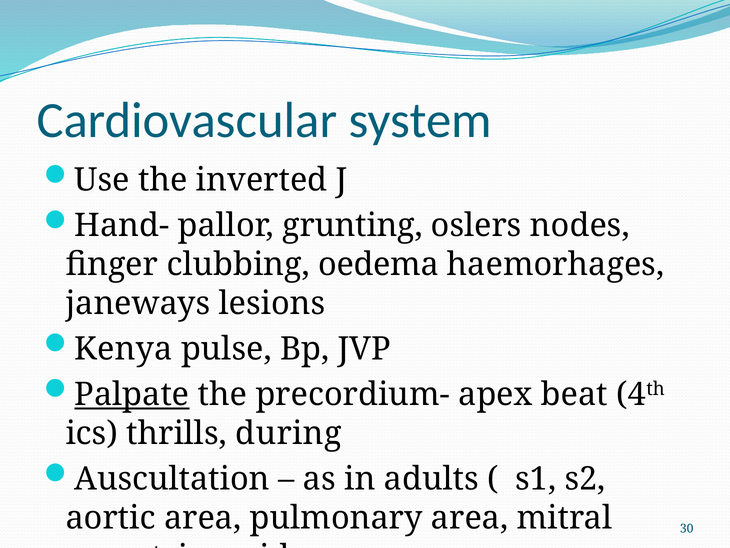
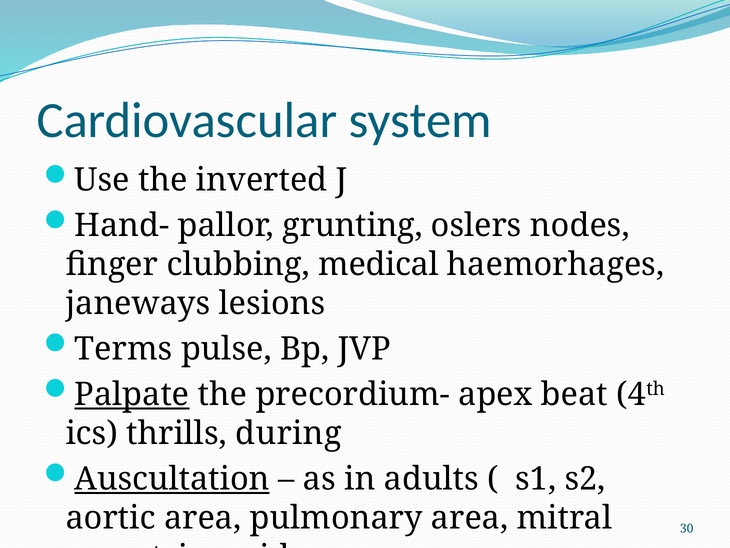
oedema: oedema -> medical (379, 264)
Kenya: Kenya -> Terms (123, 349)
Auscultation underline: none -> present (172, 478)
